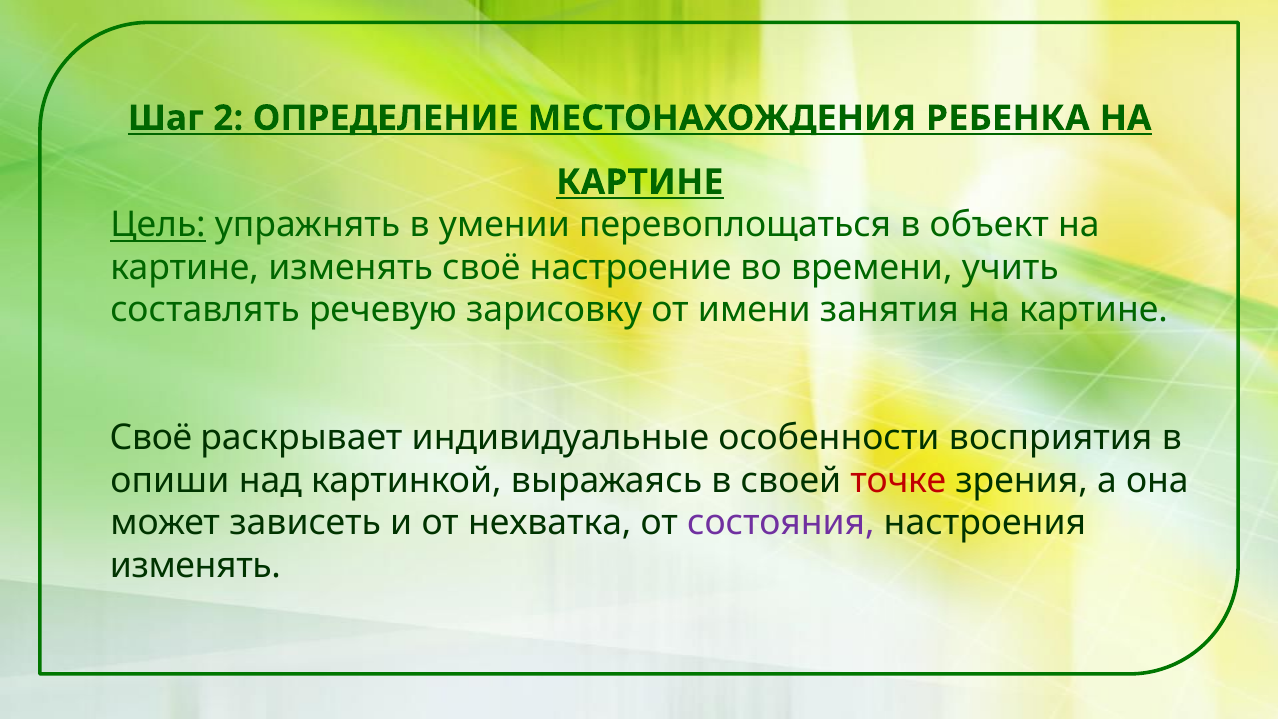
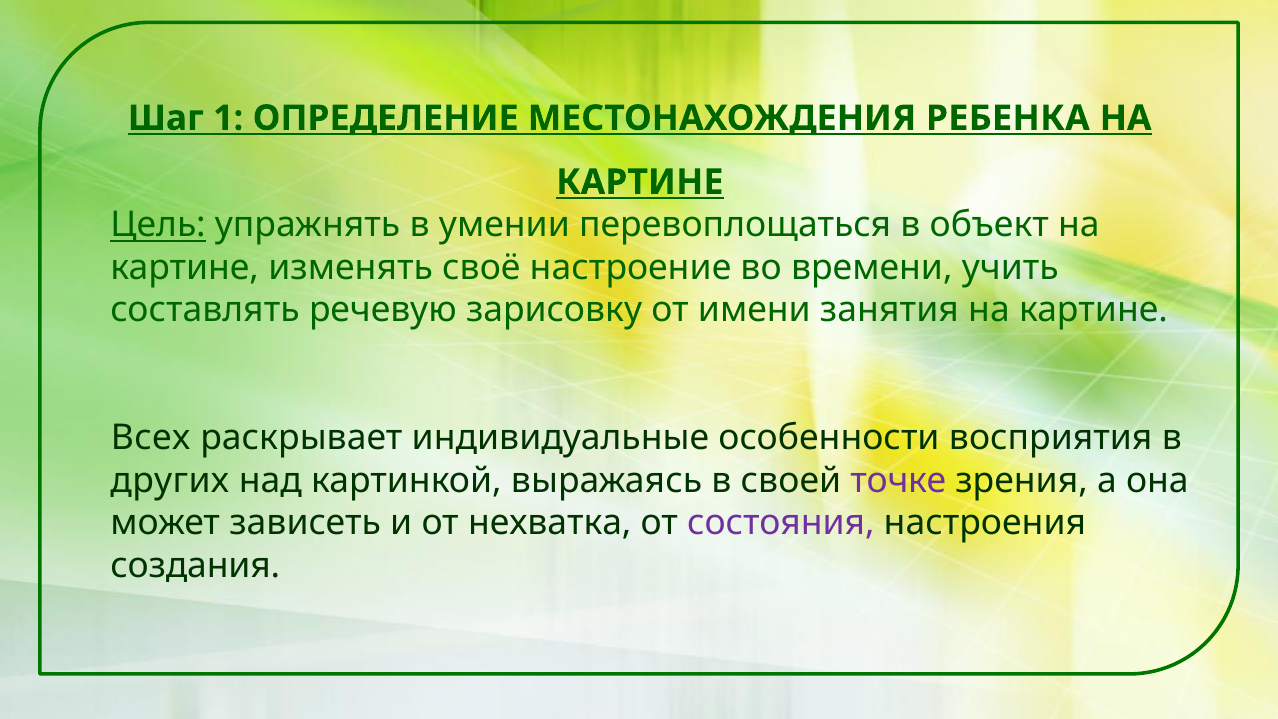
2: 2 -> 1 (228, 118)
Своё: Своё -> Всех (151, 438)
опиши: опиши -> других (170, 480)
точке colour: red -> purple (898, 480)
изменять: изменять -> создания (195, 566)
